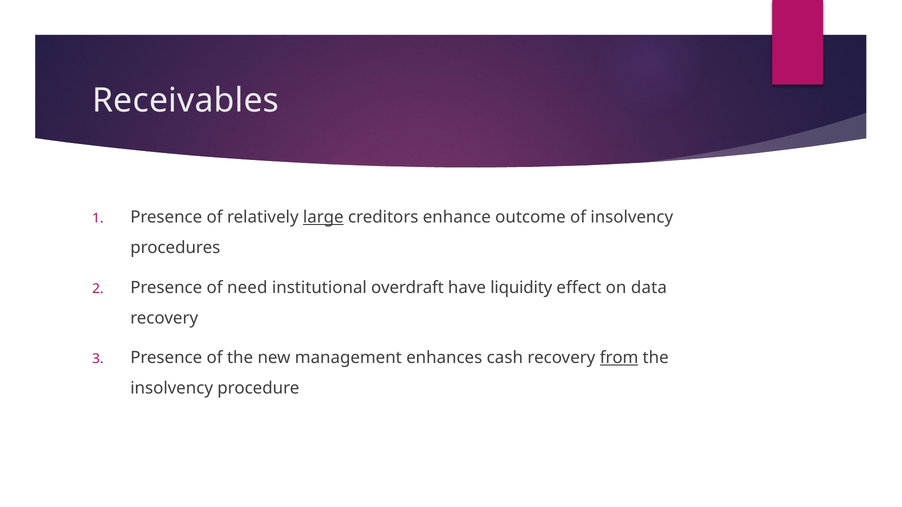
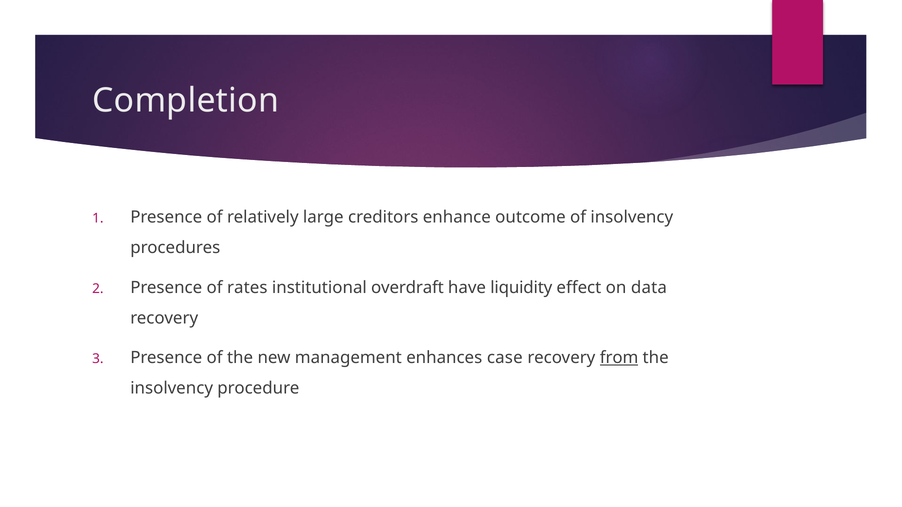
Receivables: Receivables -> Completion (186, 101)
large underline: present -> none (323, 217)
need: need -> rates (247, 288)
cash: cash -> case (505, 358)
